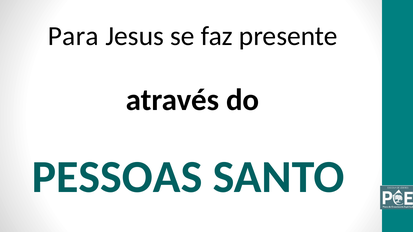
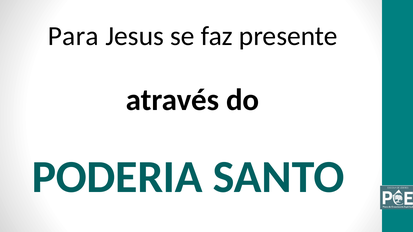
PESSOAS: PESSOAS -> PODERIA (117, 177)
